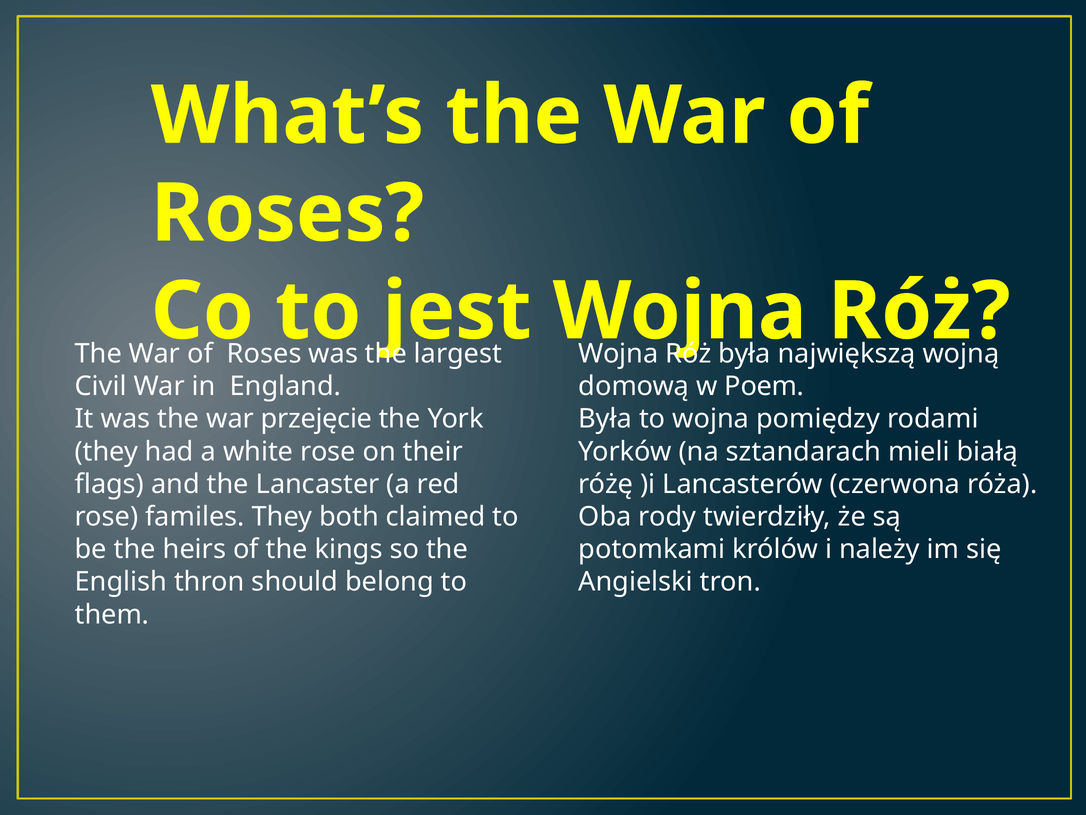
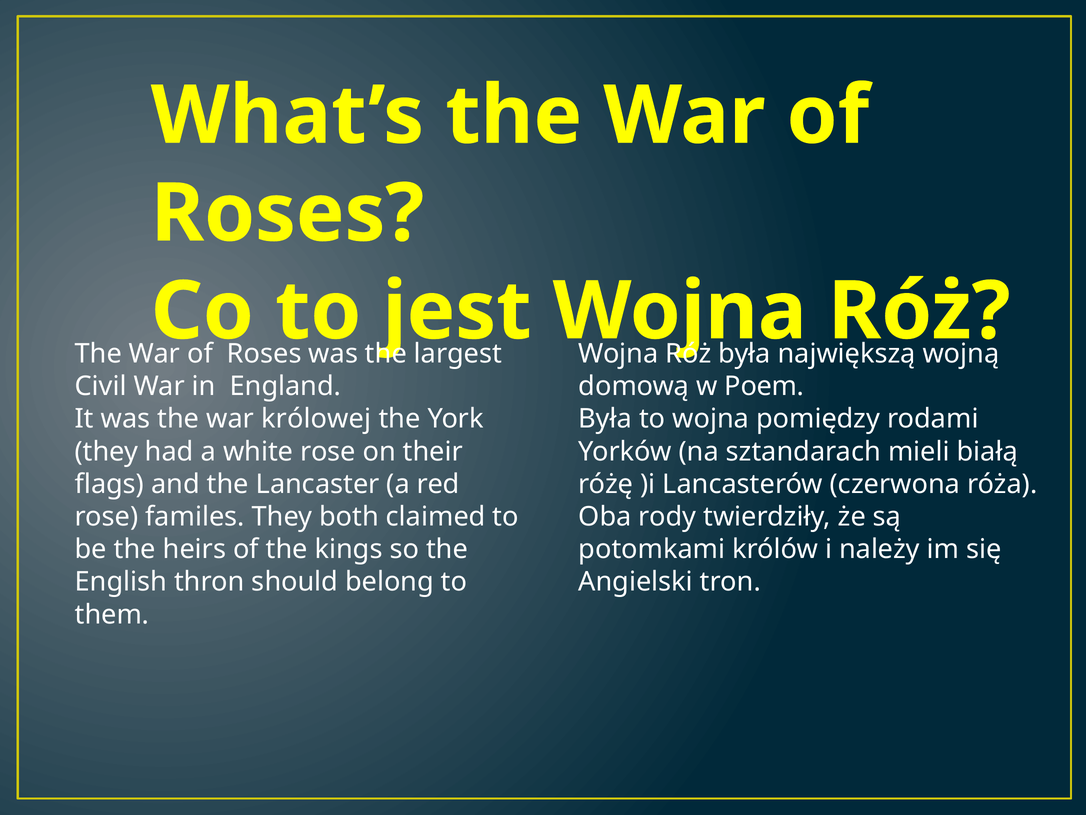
przejęcie: przejęcie -> królowej (316, 419)
